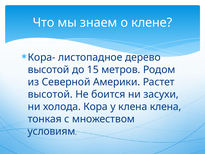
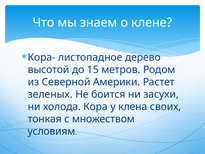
высотой: высотой -> зеленых (50, 94)
клена клена: клена -> своих (166, 107)
